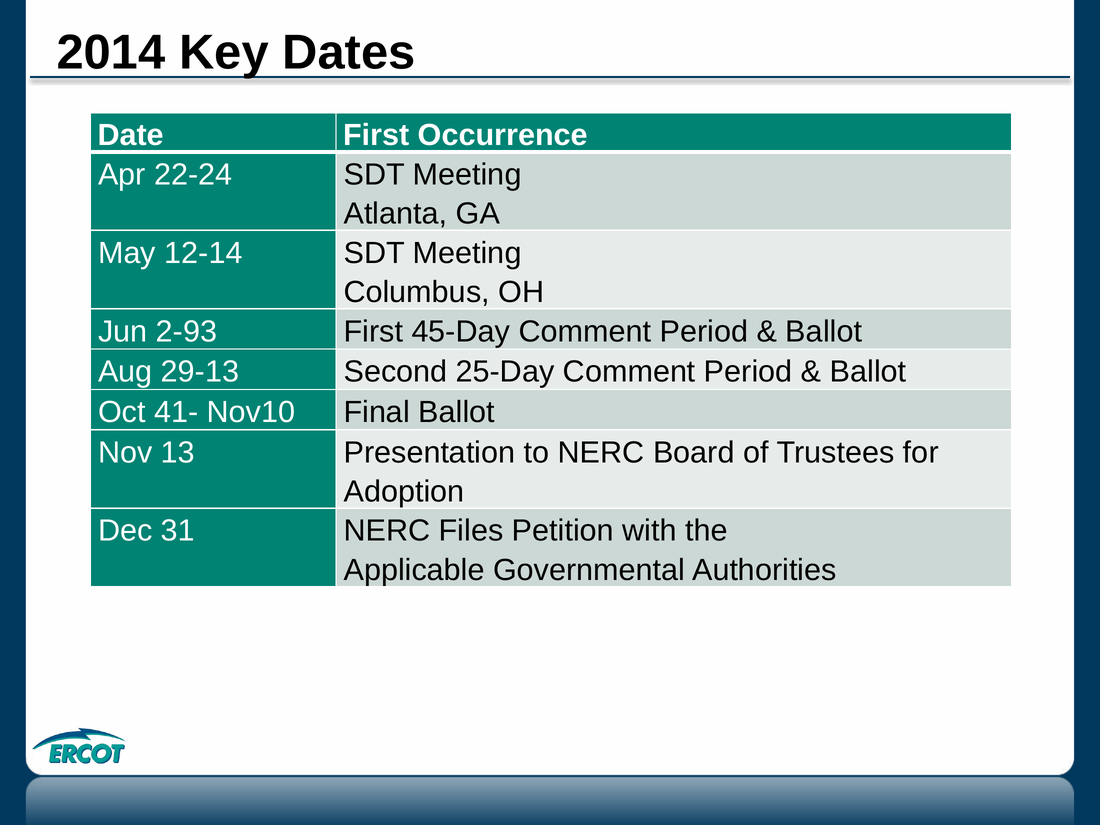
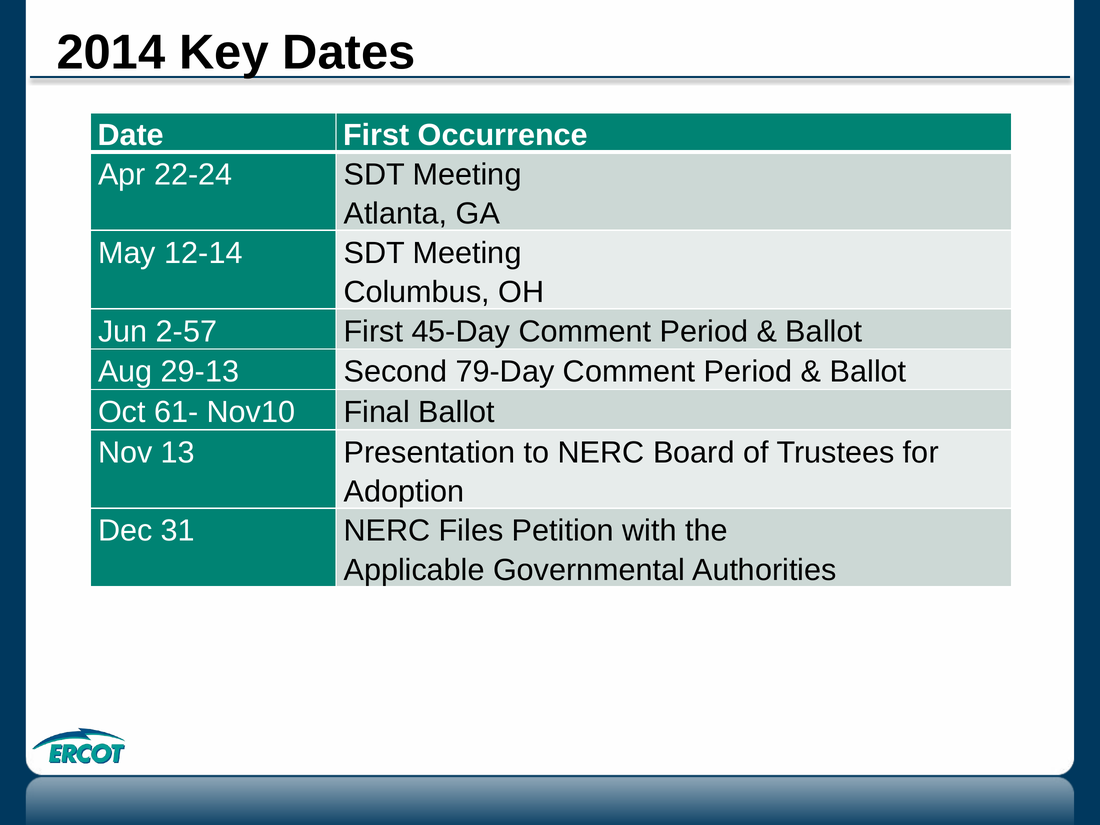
2-93: 2-93 -> 2-57 (186, 331)
25-Day: 25-Day -> 79-Day (505, 372)
41-: 41- -> 61- (176, 412)
